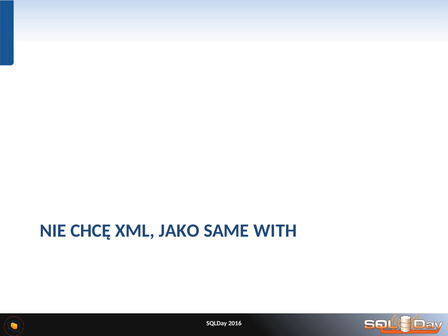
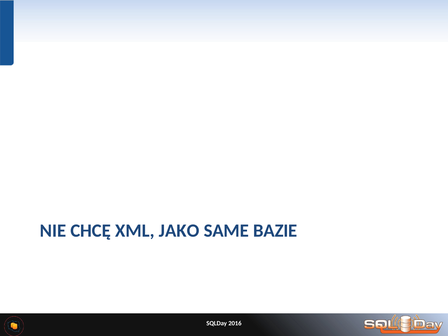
WITH: WITH -> BAZIE (275, 231)
